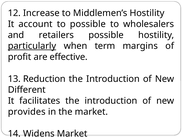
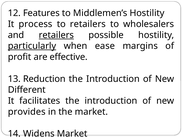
Increase: Increase -> Features (41, 13)
account: account -> process (36, 24)
to possible: possible -> retailers (88, 24)
retailers underline: none -> present (56, 35)
term: term -> ease (105, 46)
